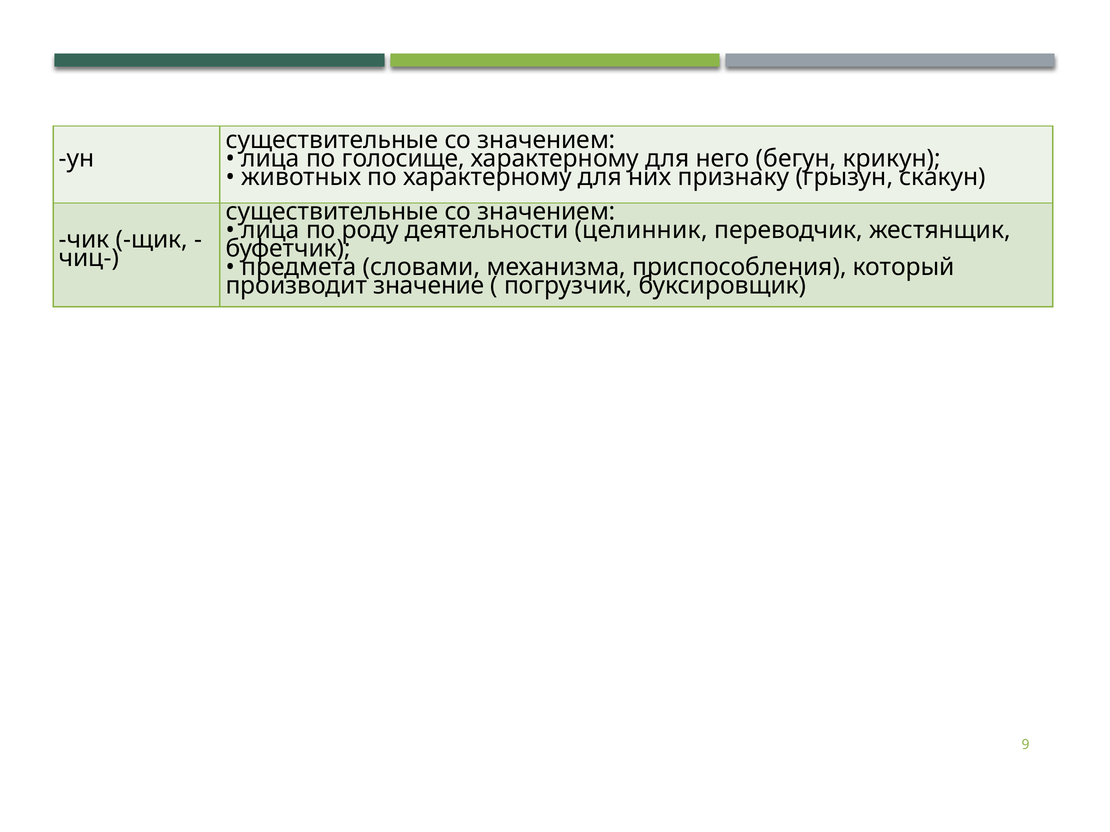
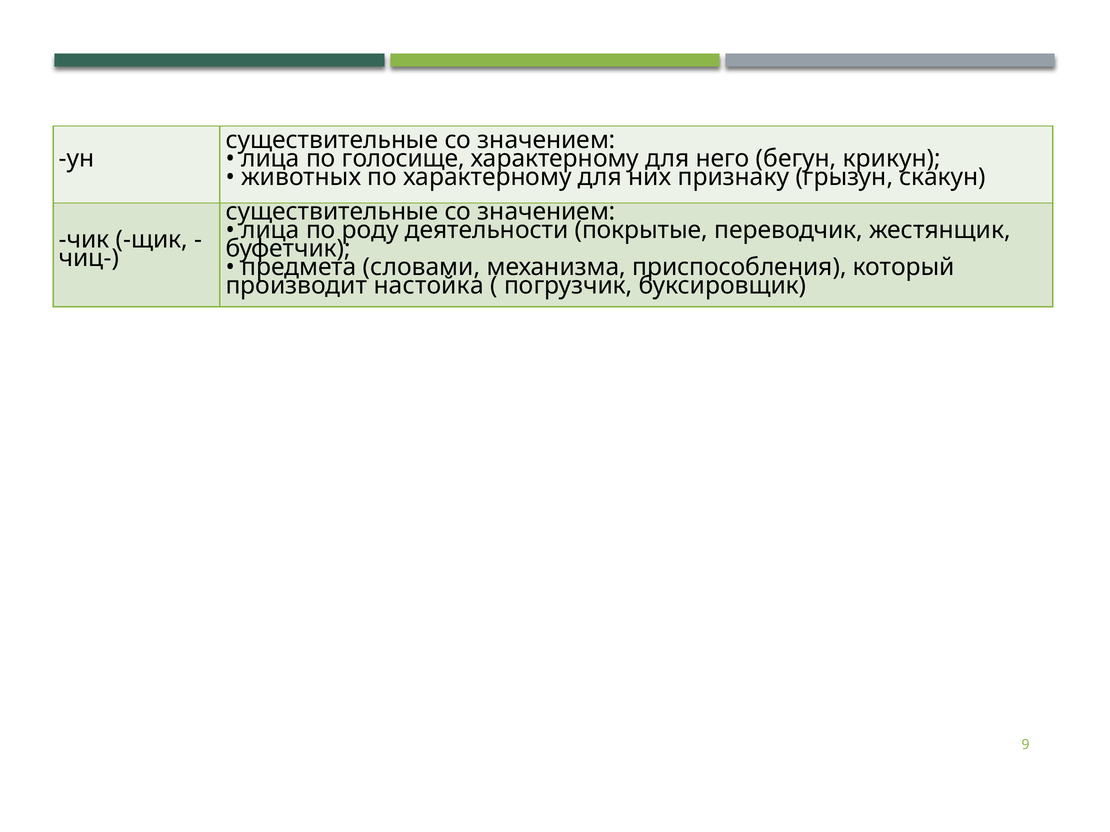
целинник: целинник -> покрытые (641, 230)
значение: значение -> настойка (429, 286)
